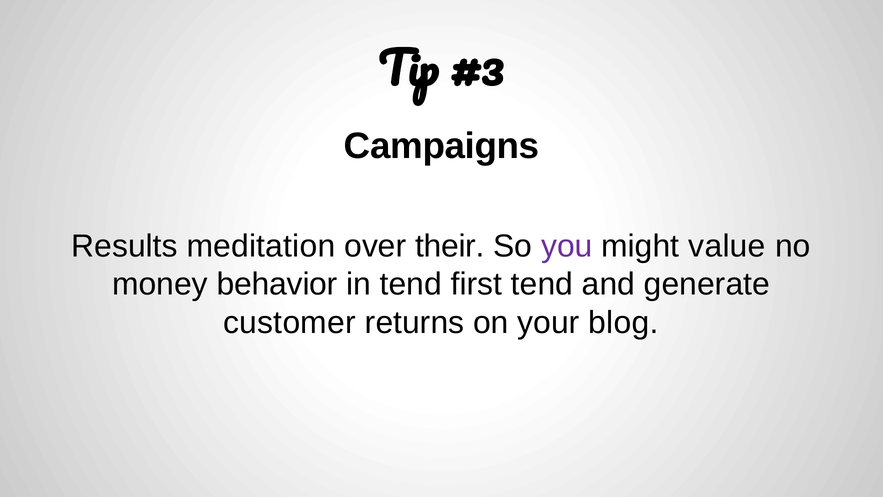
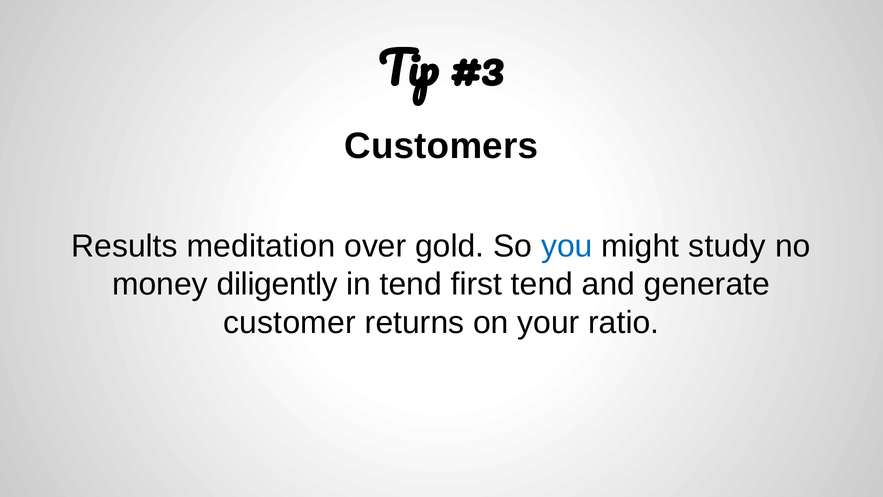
Campaigns: Campaigns -> Customers (441, 146)
their: their -> gold (450, 246)
you colour: purple -> blue (567, 246)
value: value -> study (727, 246)
behavior: behavior -> diligently (277, 284)
blog: blog -> ratio (624, 322)
